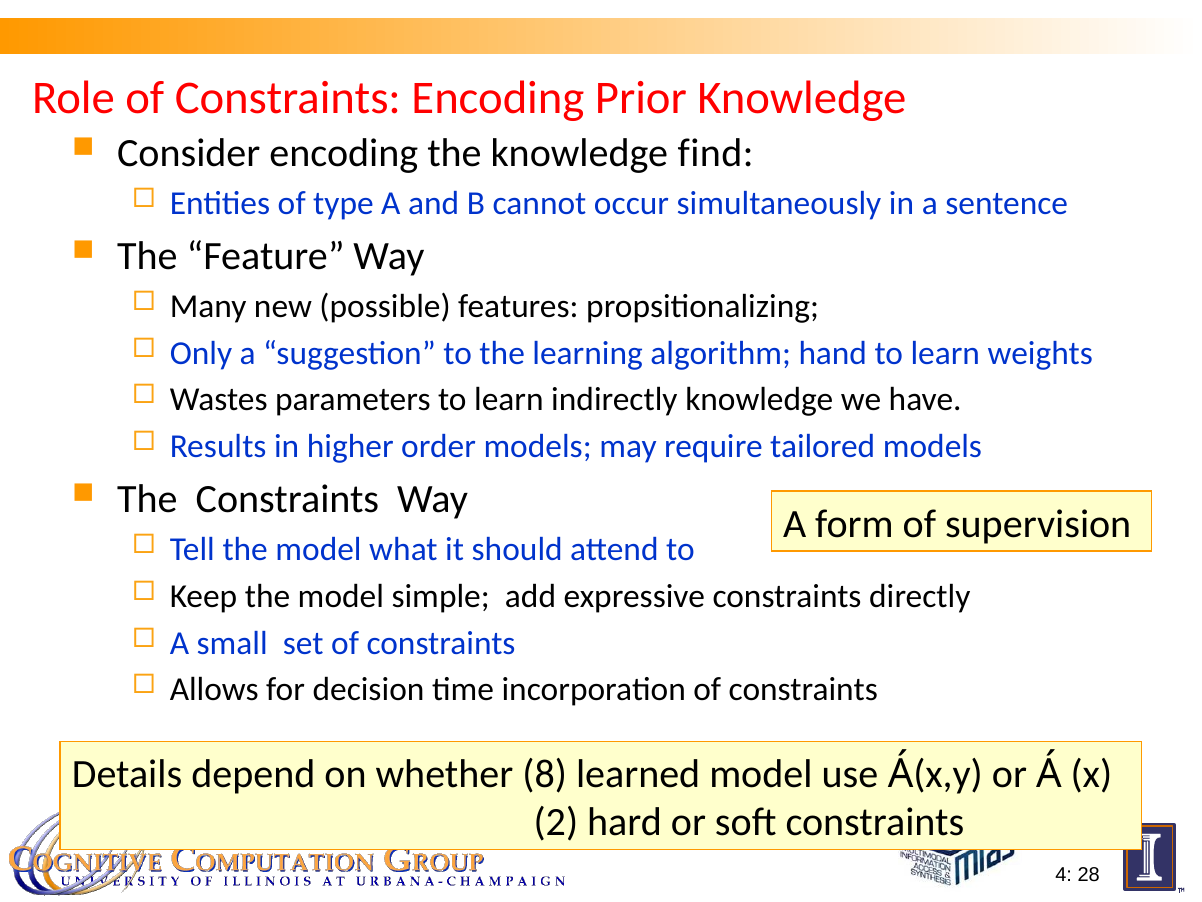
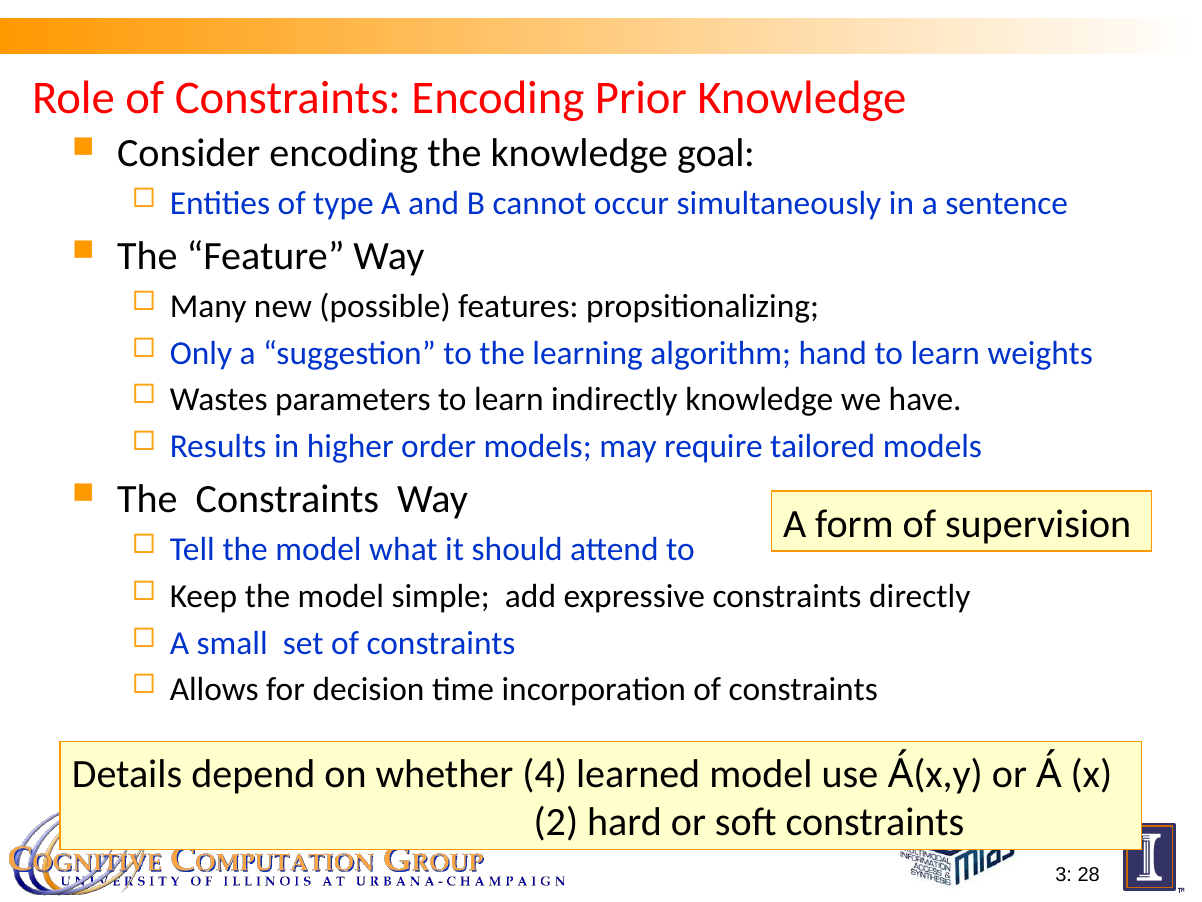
find: find -> goal (716, 153)
8: 8 -> 4 (545, 774)
4: 4 -> 3 (1064, 875)
